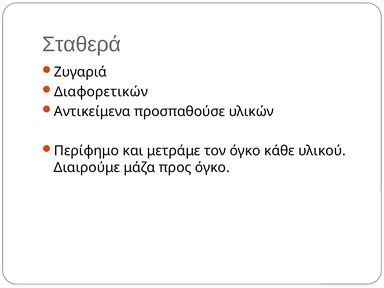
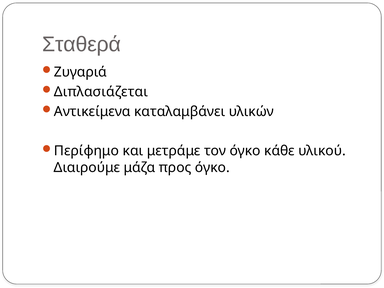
Διαφορετικών: Διαφορετικών -> Διπλασιάζεται (101, 92)
προσπαθούσε: προσπαθούσε -> καταλαμβάνει (180, 111)
